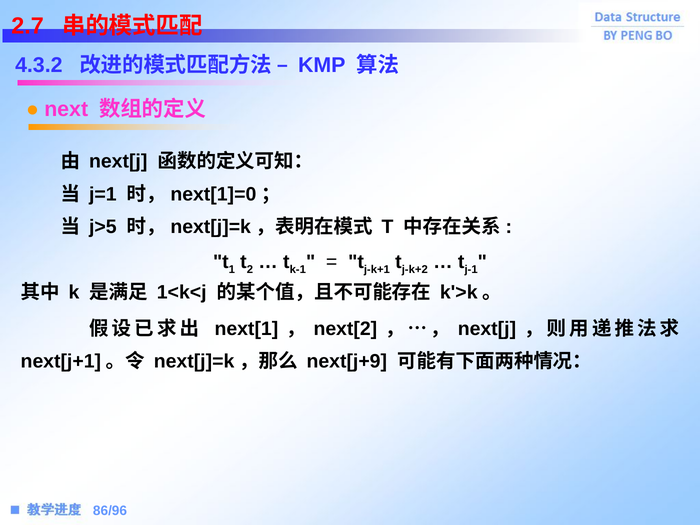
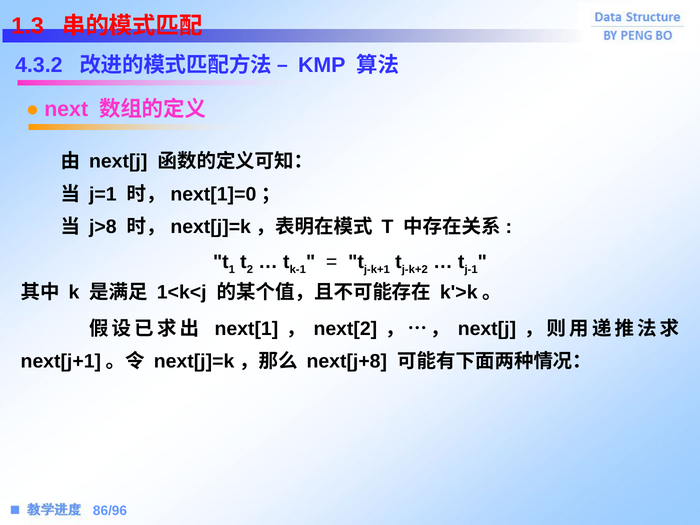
2.7: 2.7 -> 1.3 (28, 26)
j>5: j>5 -> j>8 (103, 227)
next[j+9: next[j+9 -> next[j+8 (347, 361)
